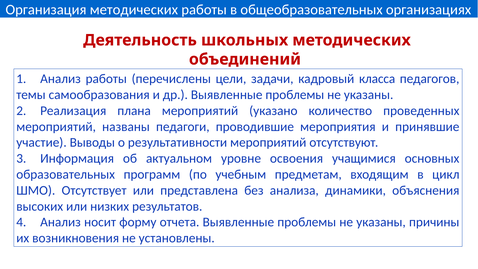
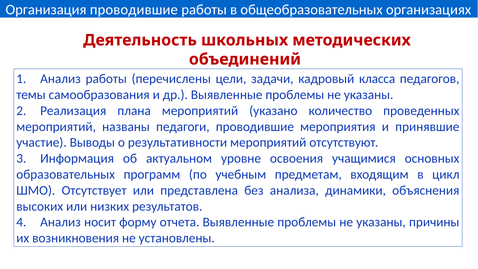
Организация методических: методических -> проводившие (134, 10)
